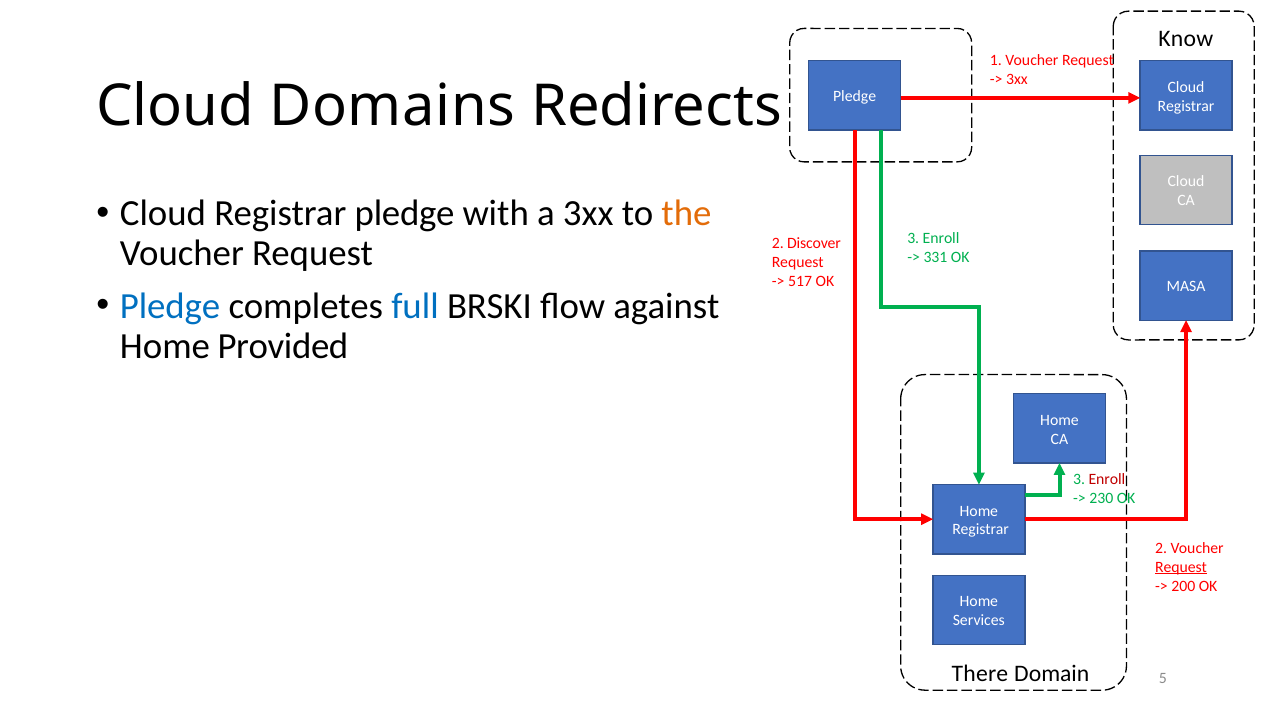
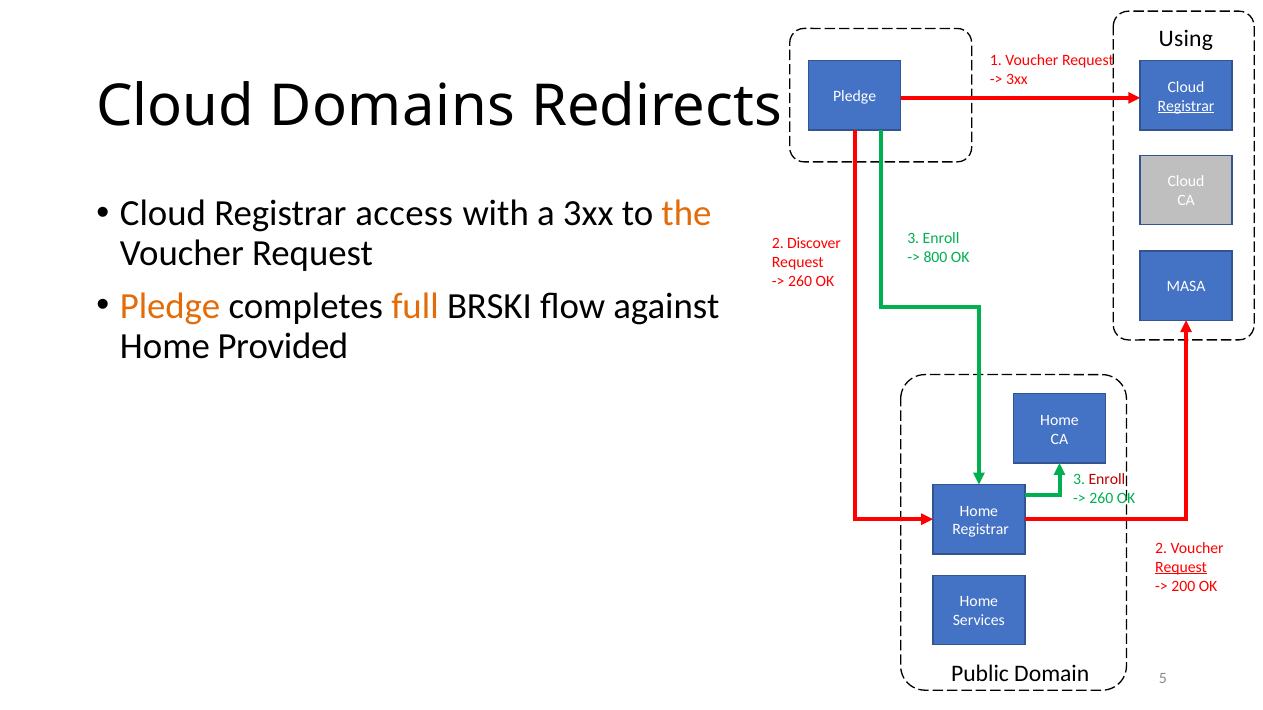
Know: Know -> Using (1186, 39)
Registrar underline: none -> present (1186, 106)
pledge: pledge -> access (404, 214)
331: 331 -> 800 (935, 258)
517: 517 -> 260 (800, 281)
Pledge colour: blue -> orange (170, 306)
full colour: blue -> orange (415, 306)
230: 230 -> 260 (1101, 499)
There: There -> Public (980, 674)
